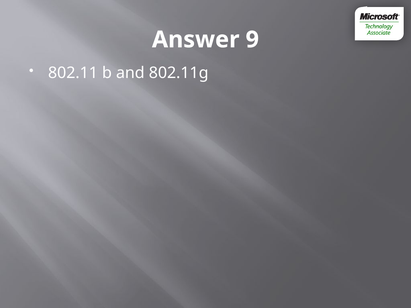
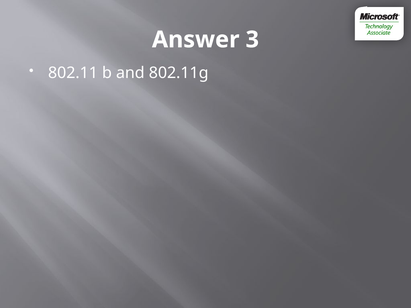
9: 9 -> 3 (252, 40)
